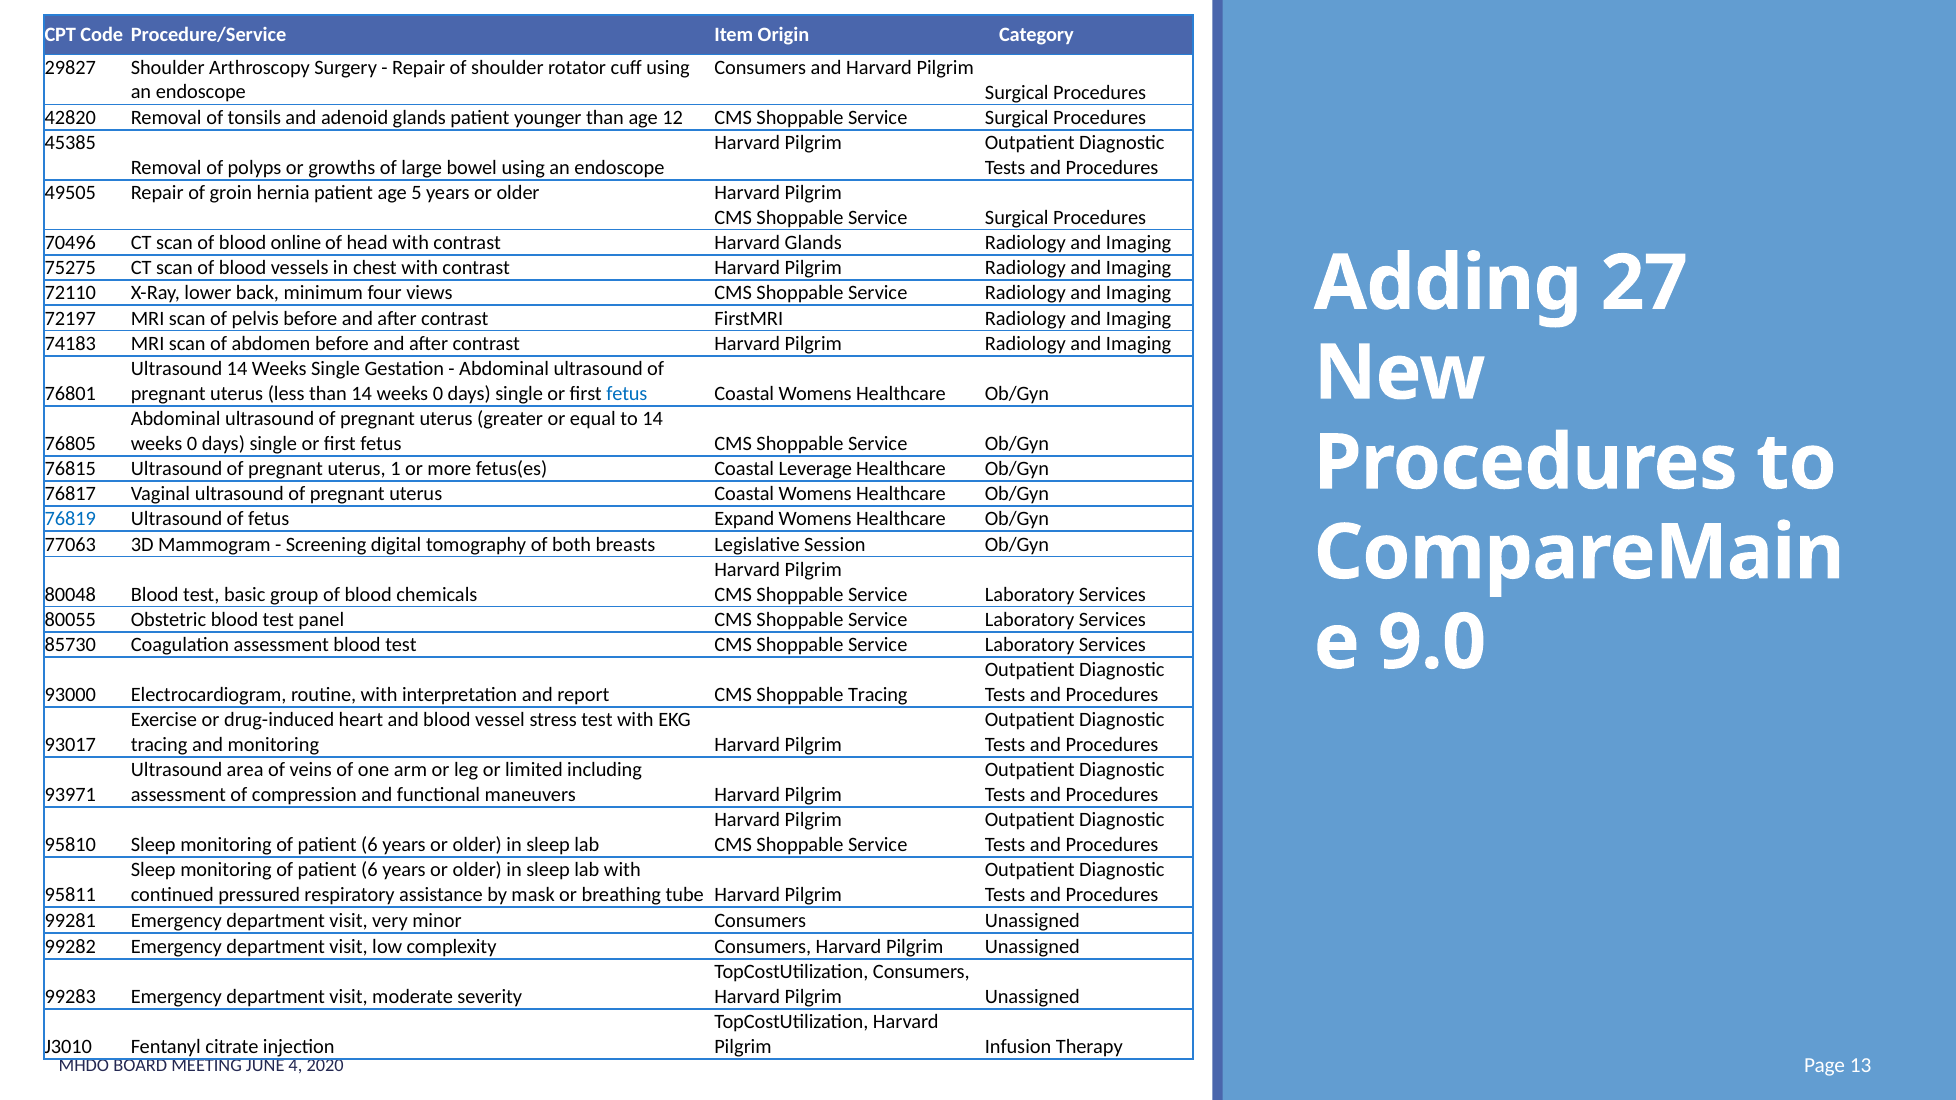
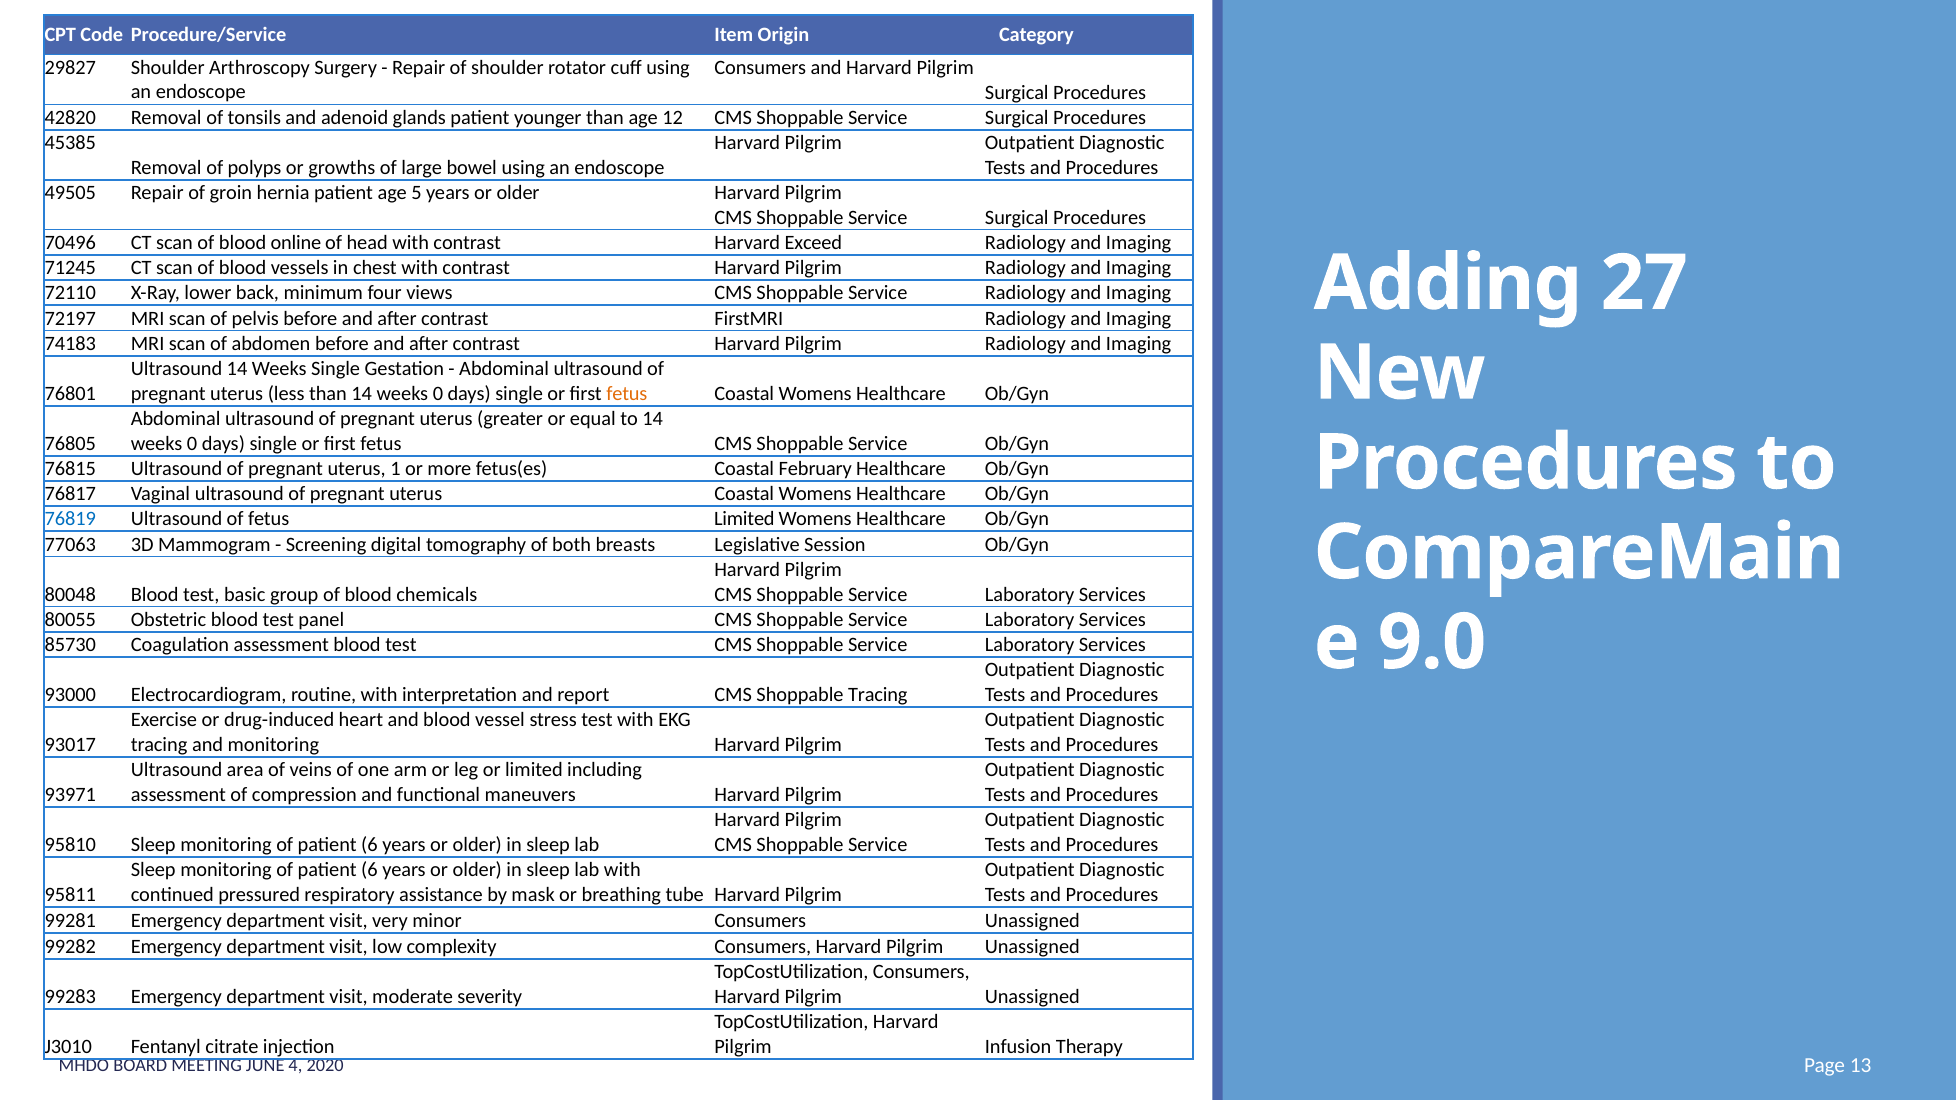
Harvard Glands: Glands -> Exceed (813, 243)
75275: 75275 -> 71245 (70, 268)
fetus colour: blue -> orange (627, 394)
Leverage: Leverage -> February (815, 469)
fetus Expand: Expand -> Limited (744, 519)
